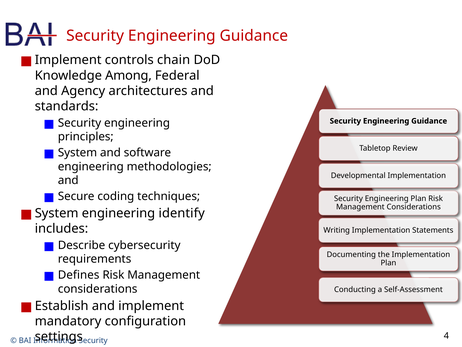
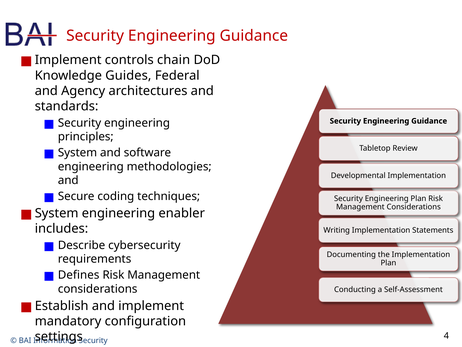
Among: Among -> Guides (128, 75)
identify: identify -> enabler (182, 213)
